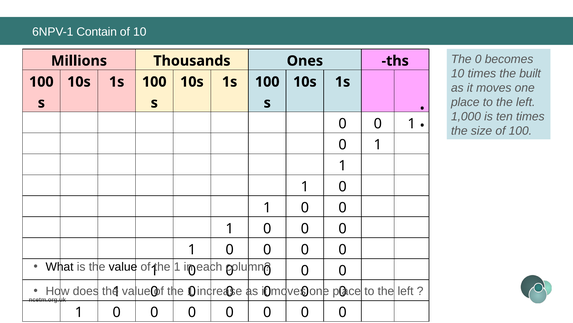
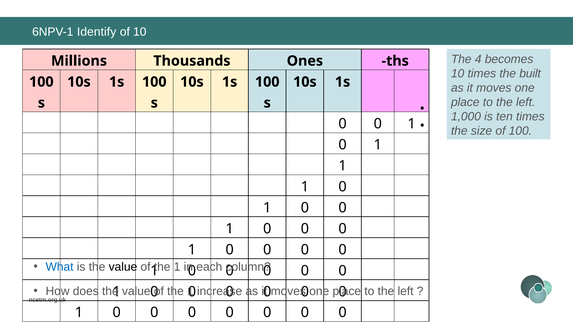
Contain: Contain -> Identify (97, 32)
The 0: 0 -> 4 (478, 59)
What colour: black -> blue (60, 266)
